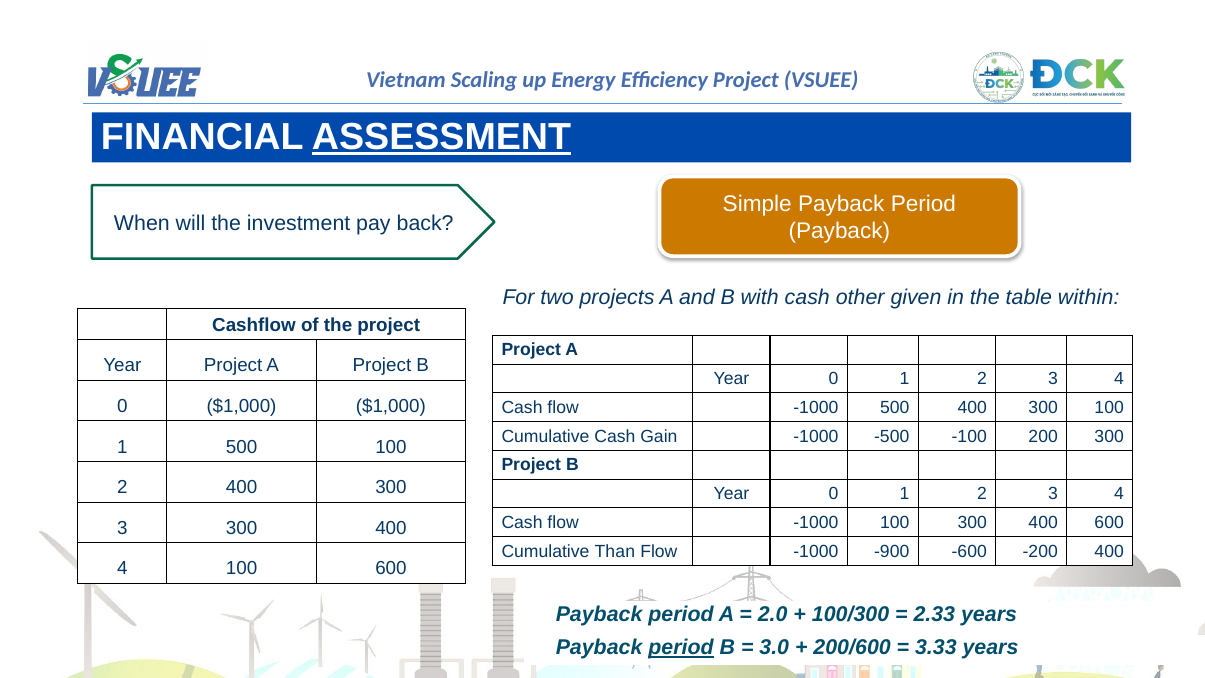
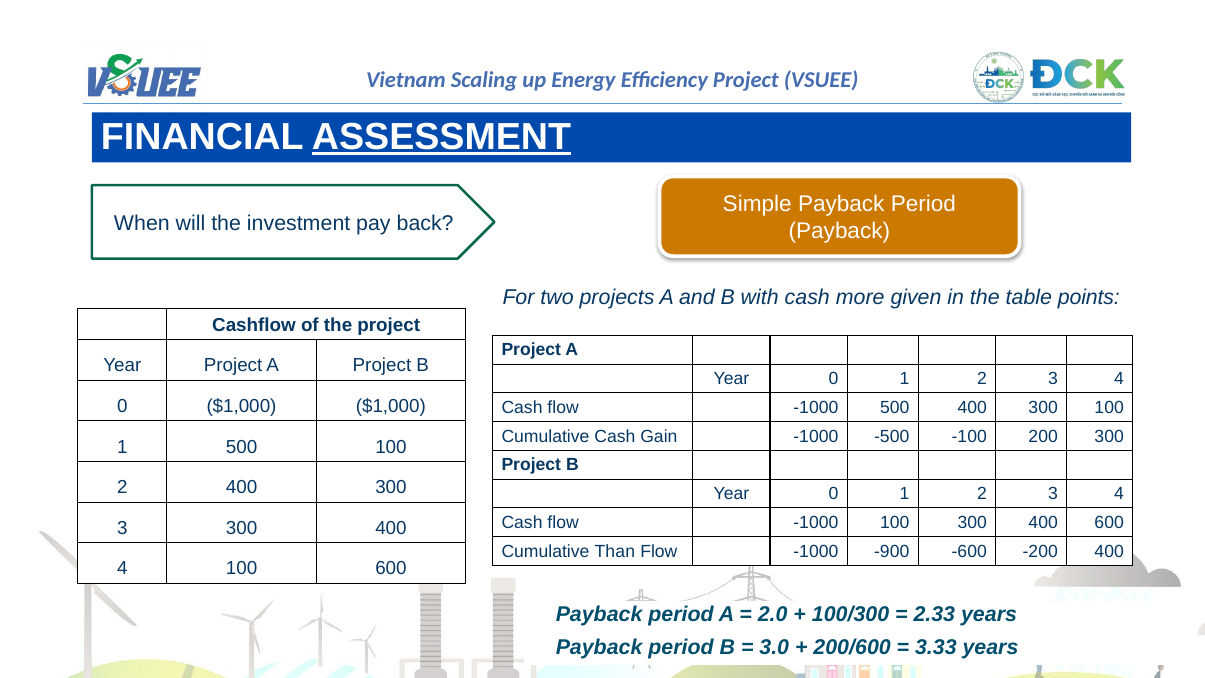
other: other -> more (860, 298)
within: within -> points (1089, 298)
period underline: present -> none (681, 648)
